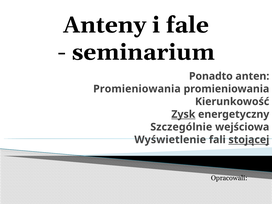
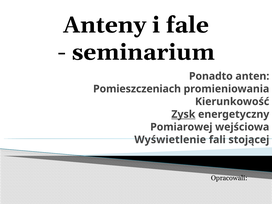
Promieniowania: Promieniowania -> Pomieszczeniach (137, 89)
Szczególnie: Szczególnie -> Pomiarowej (181, 127)
stojącej underline: present -> none (249, 140)
